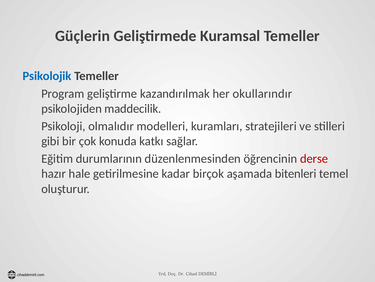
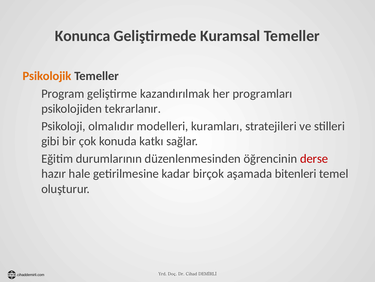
Güçlerin: Güçlerin -> Konunca (83, 36)
Psikolojik colour: blue -> orange (47, 76)
okullarındır: okullarındır -> programları (262, 93)
maddecilik: maddecilik -> tekrarlanır (133, 108)
